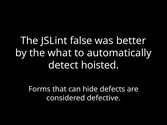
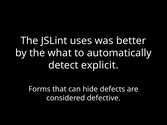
false: false -> uses (81, 41)
hoisted: hoisted -> explicit (100, 65)
